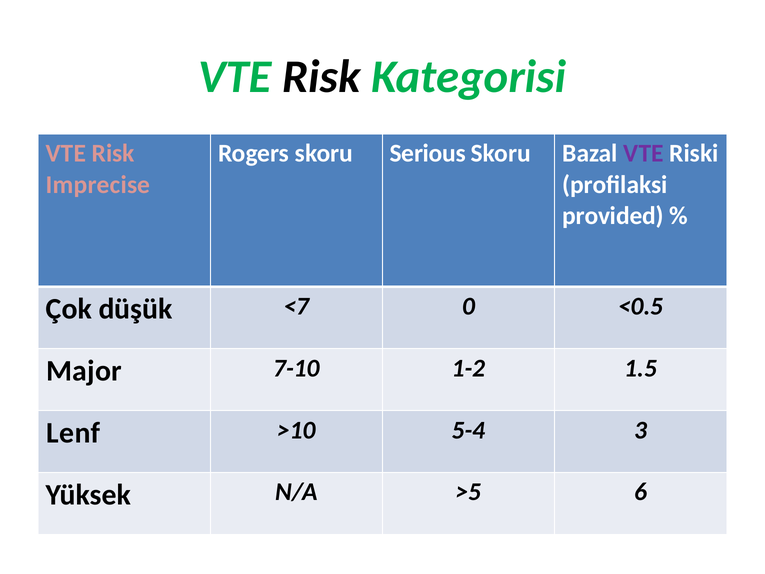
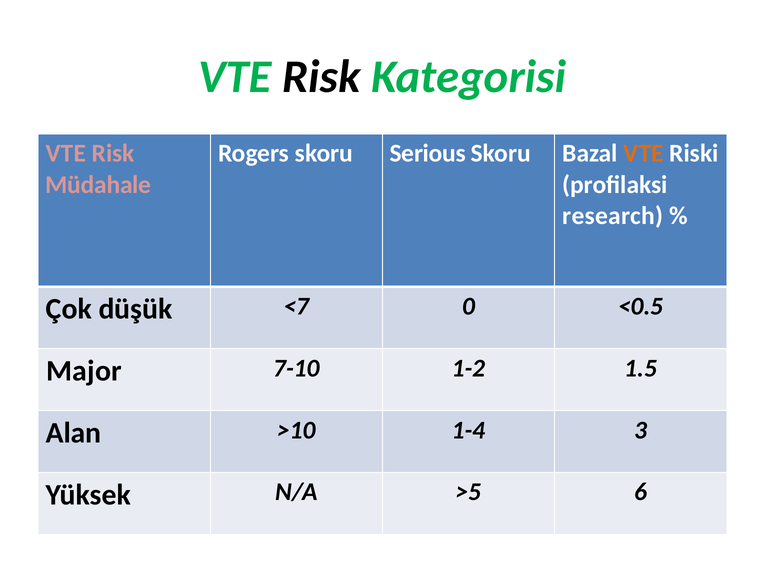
VTE colour: purple -> orange (644, 153)
Imprecise: Imprecise -> Müdahale (98, 185)
provided: provided -> research (613, 216)
Lenf: Lenf -> Alan (74, 433)
5-4: 5-4 -> 1-4 (469, 430)
